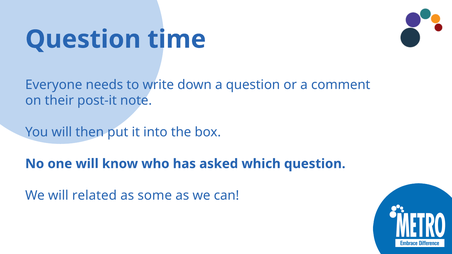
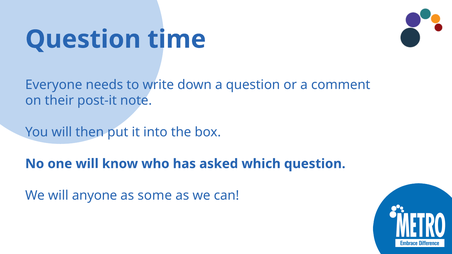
related: related -> anyone (95, 196)
